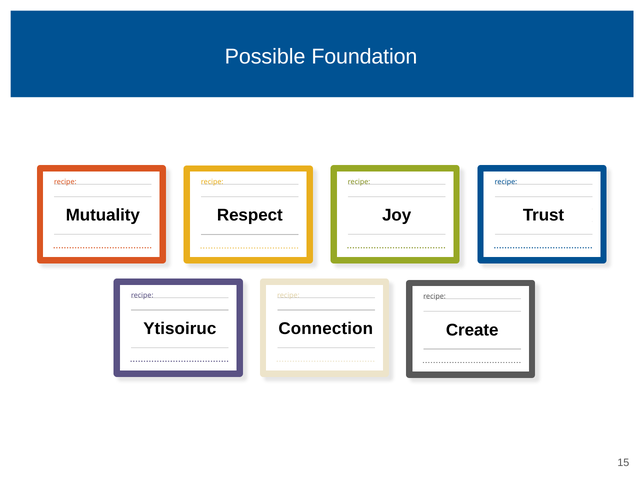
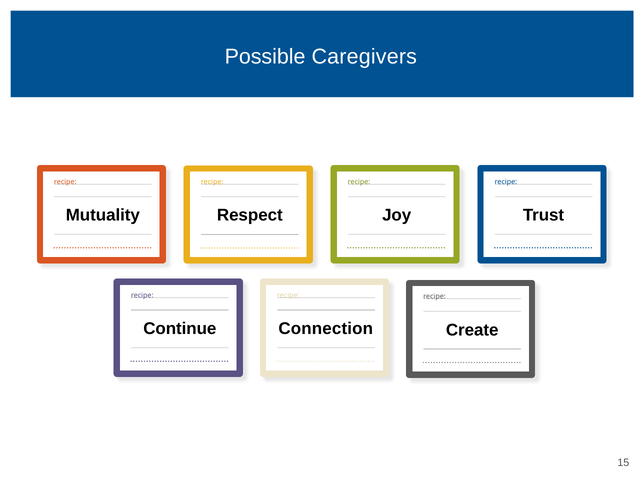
Foundation: Foundation -> Caregivers (364, 57)
Ytisoiruc: Ytisoiruc -> Continue (180, 328)
